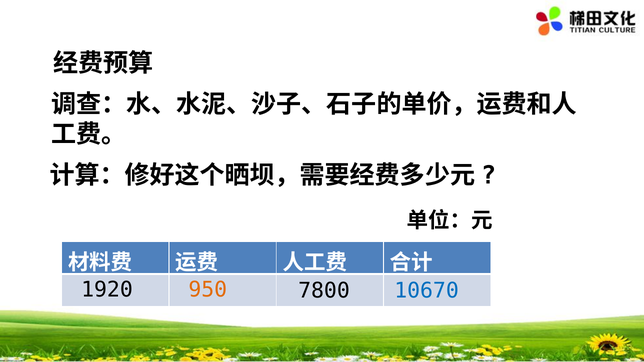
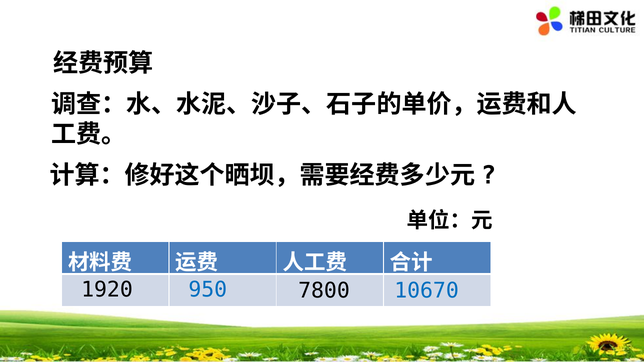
950 colour: orange -> blue (208, 290)
